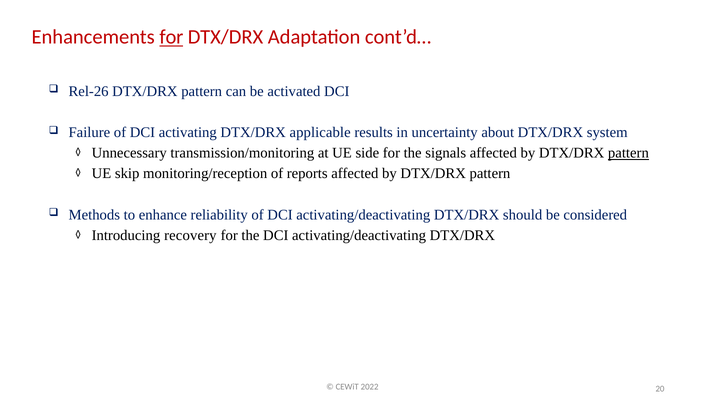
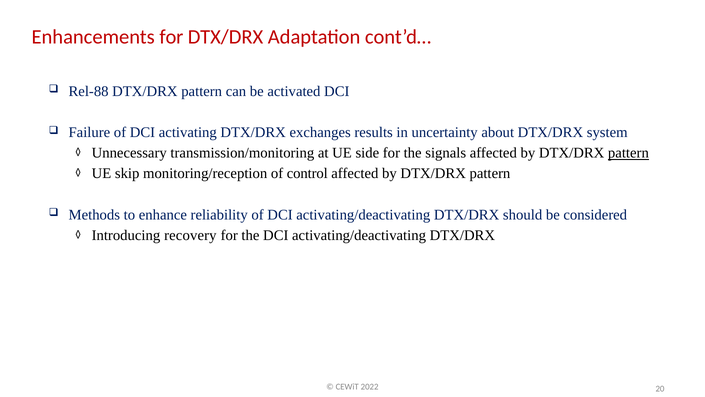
for underline: present -> none (171, 37)
Rel-26: Rel-26 -> Rel-88 (89, 91)
applicable: applicable -> exchanges (320, 132)
reports: reports -> control (307, 173)
